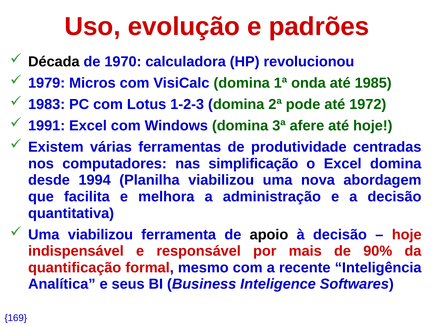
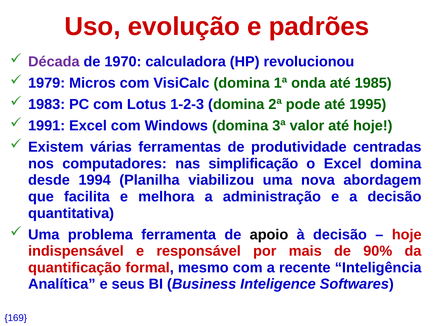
Década colour: black -> purple (54, 62)
1972: 1972 -> 1995 (368, 104)
afere: afere -> valor (307, 126)
Uma viabilizou: viabilizou -> problema (100, 234)
